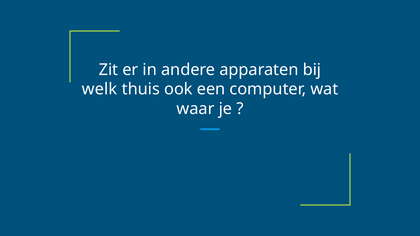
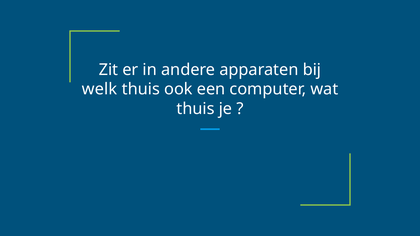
waar: waar -> thuis (196, 109)
